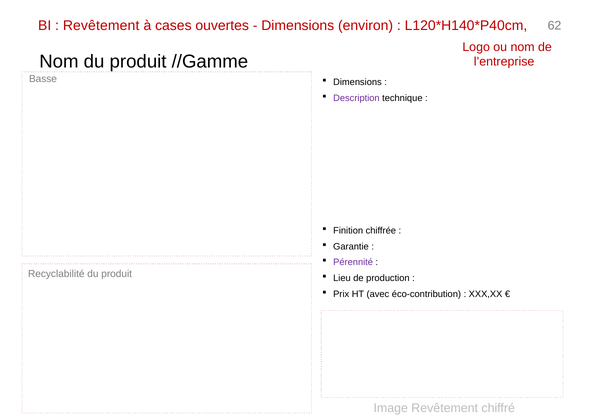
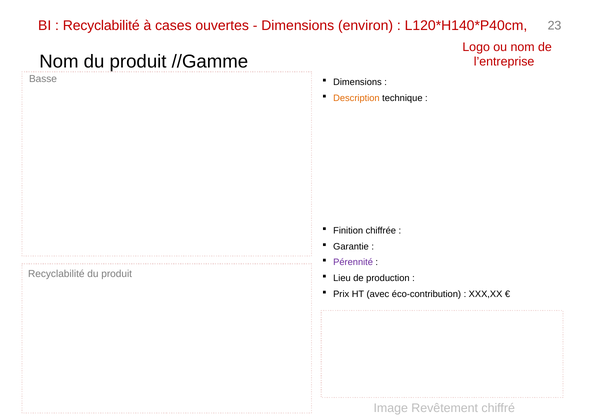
Revêtement: Revêtement -> Recyclabilité (101, 26)
62: 62 -> 23 (555, 26)
Description colour: purple -> orange (356, 98)
